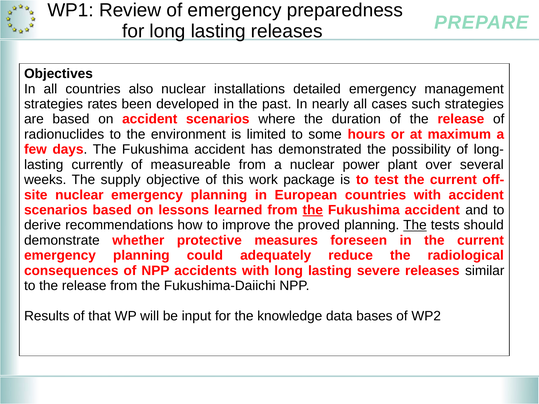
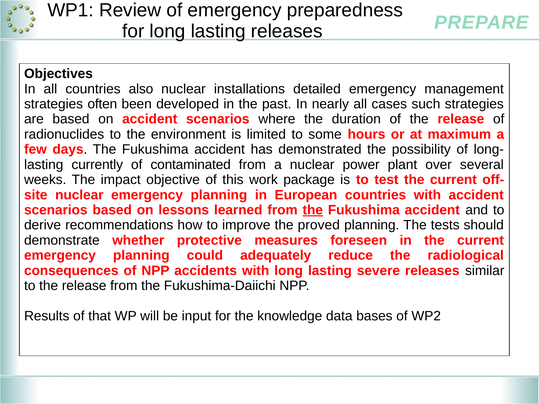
rates: rates -> often (102, 104)
measureable: measureable -> contaminated (191, 165)
supply: supply -> impact (121, 180)
The underline: present -> none (415, 225)
